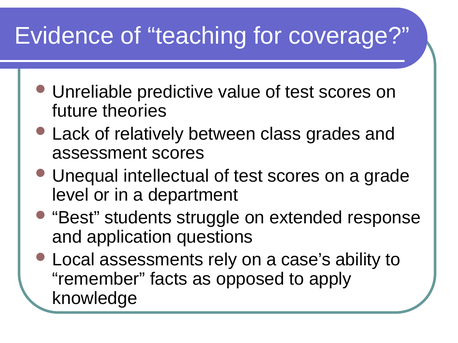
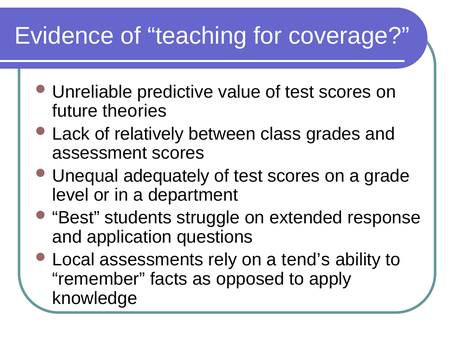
intellectual: intellectual -> adequately (166, 176)
case’s: case’s -> tend’s (306, 260)
